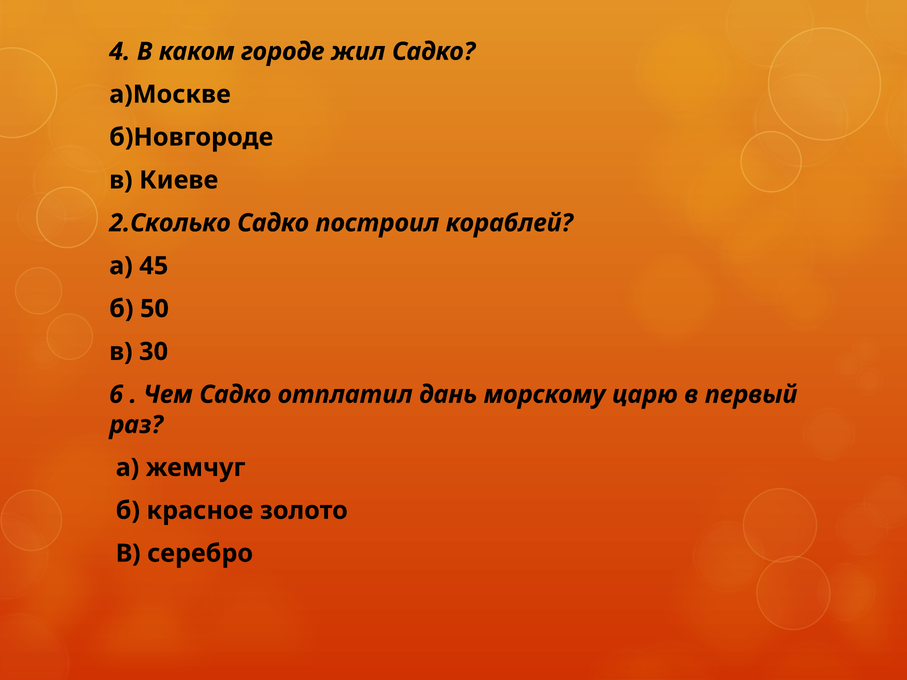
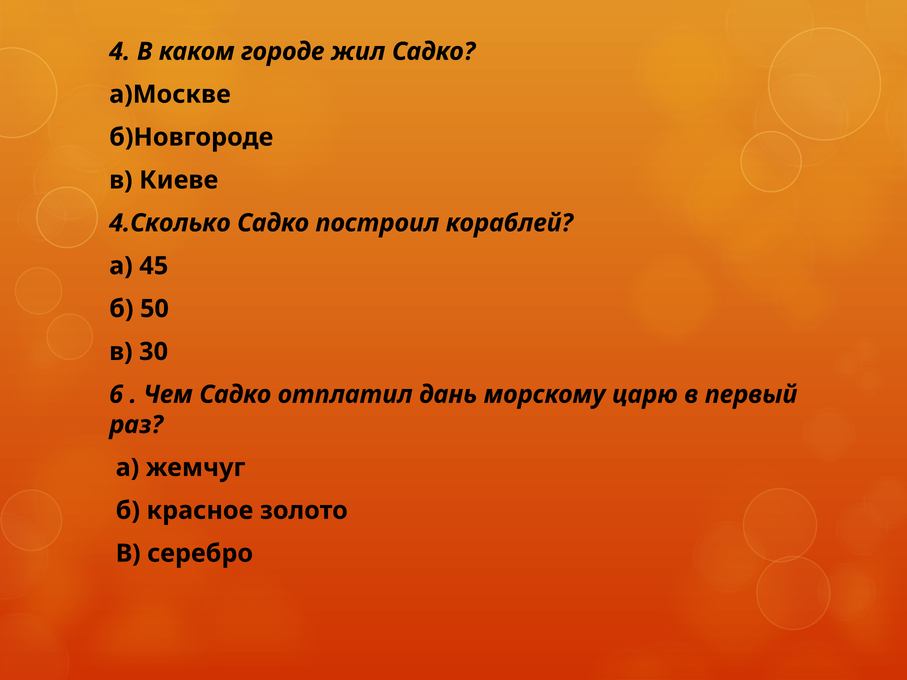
2.Сколько: 2.Сколько -> 4.Сколько (170, 223)
